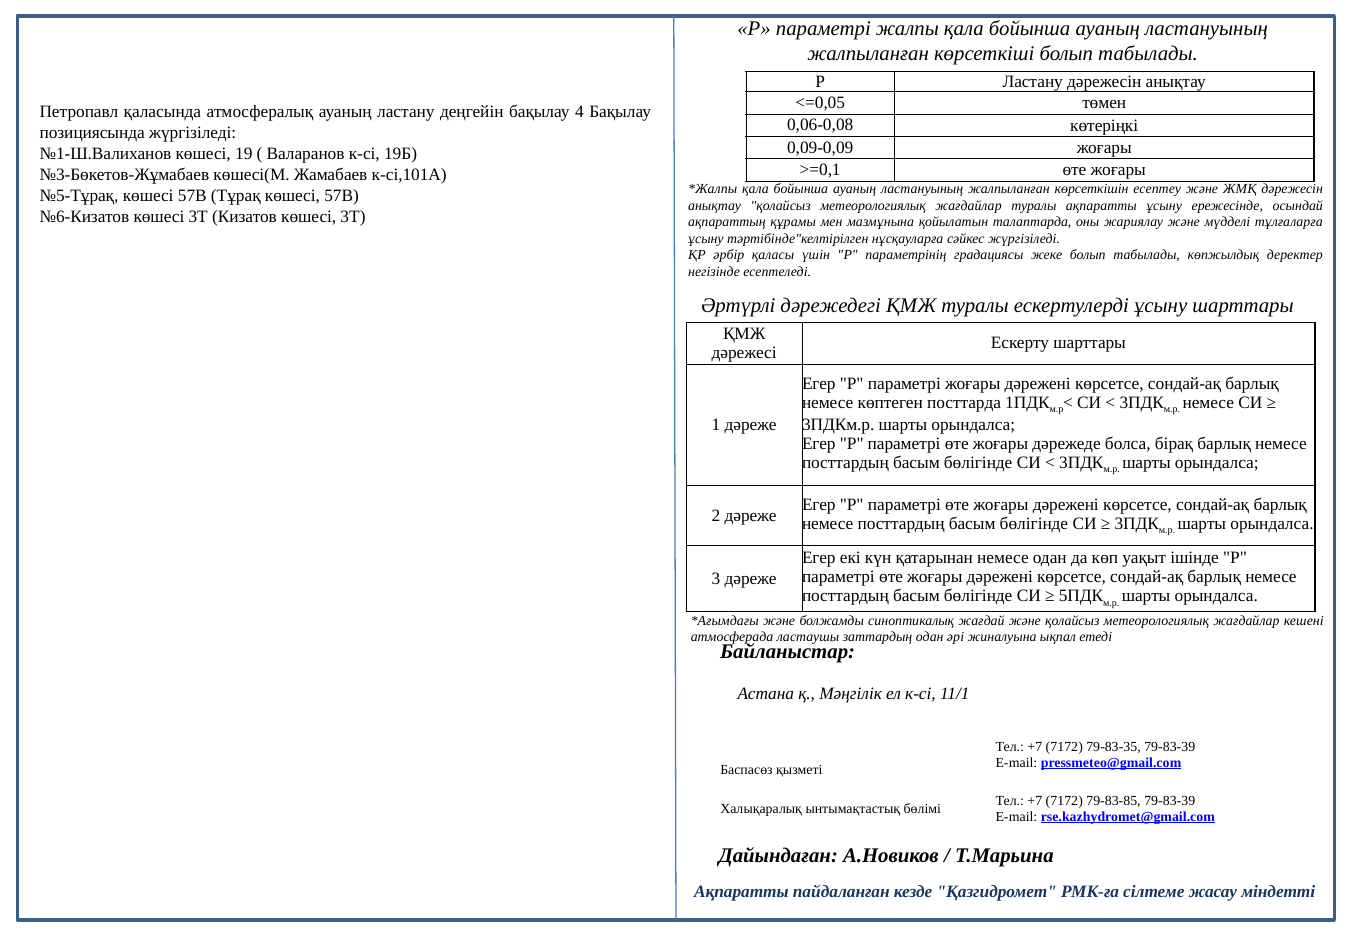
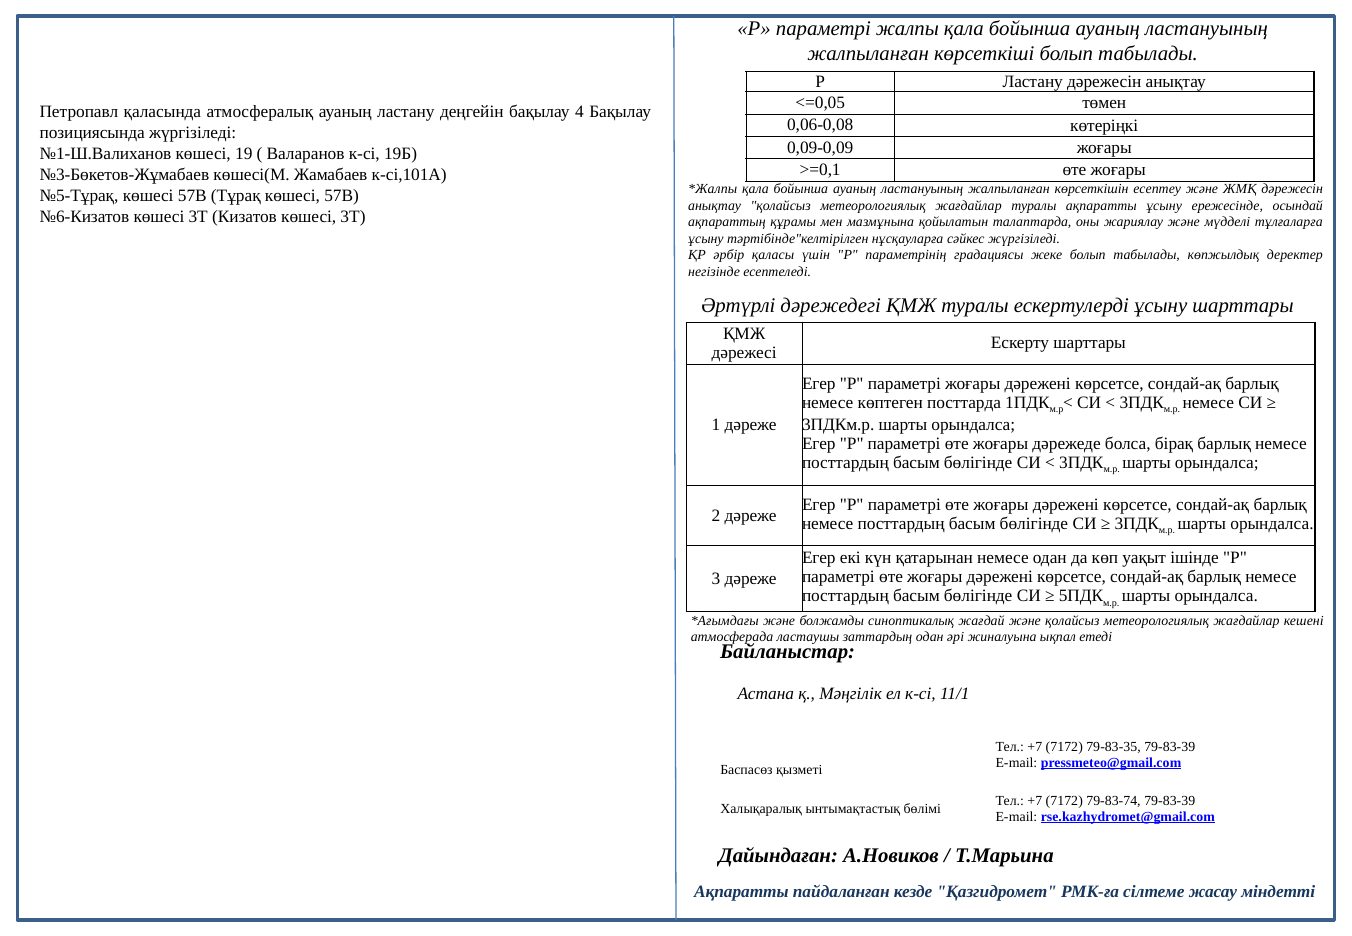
79-83-85: 79-83-85 -> 79-83-74 (1114, 801)
